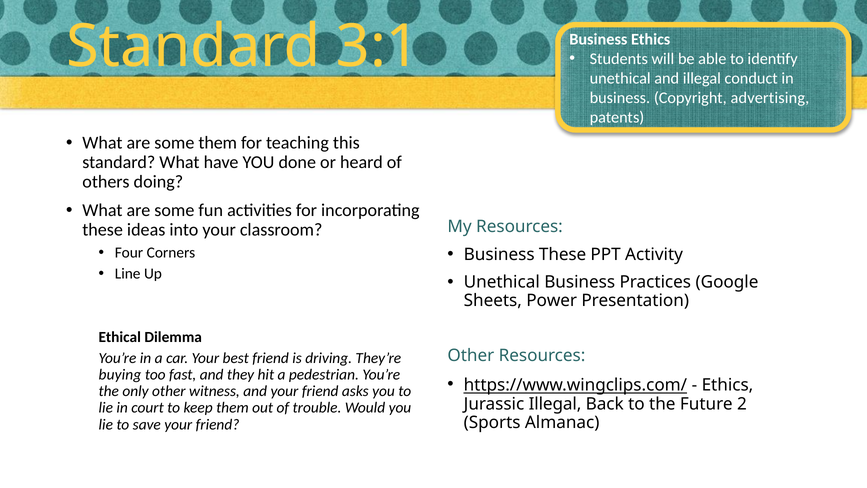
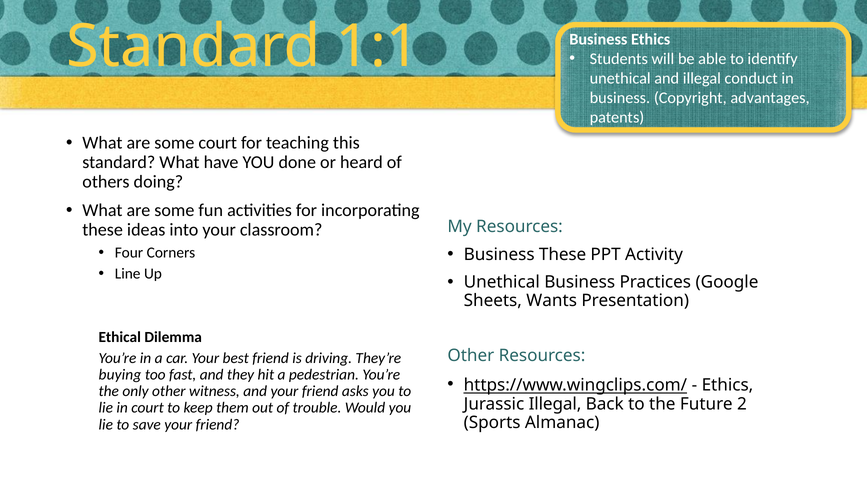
3:1: 3:1 -> 1:1 (378, 47)
advertising: advertising -> advantages (770, 98)
some them: them -> court (218, 143)
Power: Power -> Wants (552, 300)
